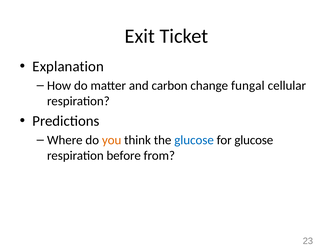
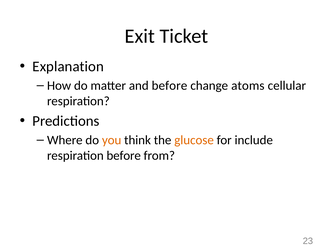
and carbon: carbon -> before (169, 86)
fungal: fungal -> atoms (248, 86)
glucose colour: blue -> orange (194, 140)
for glucose: glucose -> include (254, 140)
